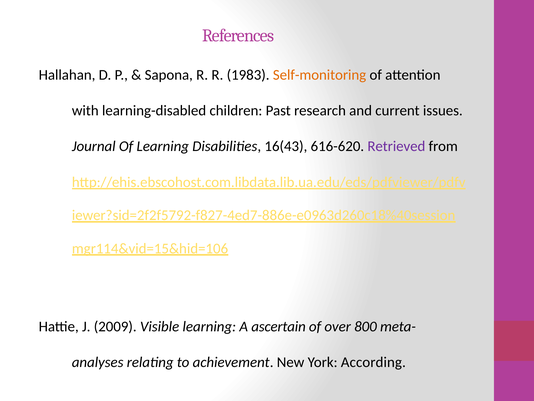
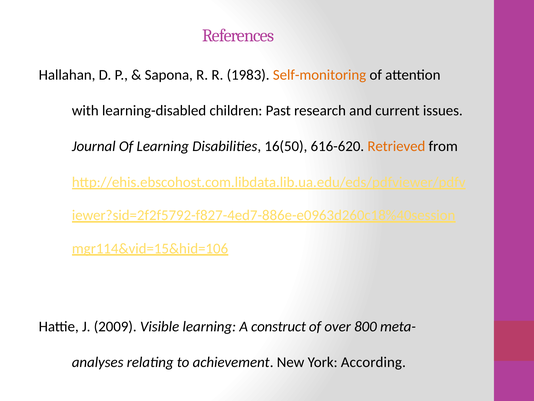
16(43: 16(43 -> 16(50 (286, 146)
Retrieved colour: purple -> orange (396, 146)
ascertain: ascertain -> construct (279, 326)
